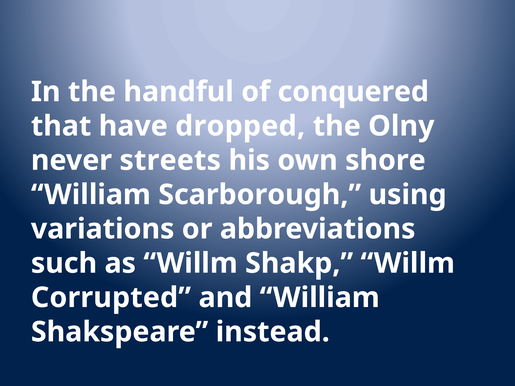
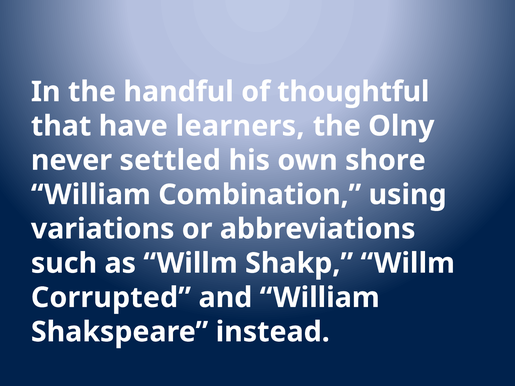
conquered: conquered -> thoughtful (353, 92)
dropped: dropped -> learners (240, 126)
streets: streets -> settled (170, 160)
Scarborough: Scarborough -> Combination (260, 195)
